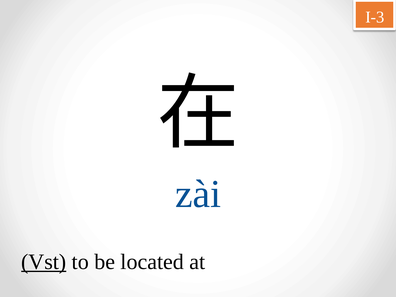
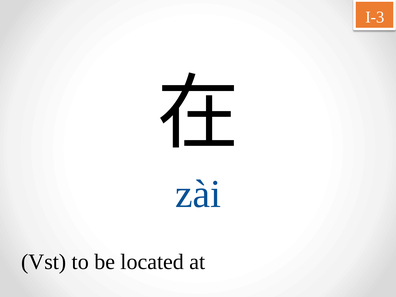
Vst underline: present -> none (44, 262)
